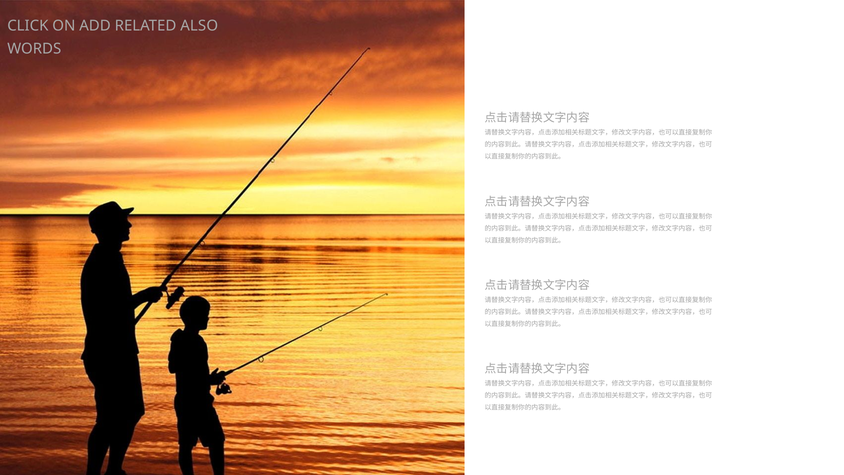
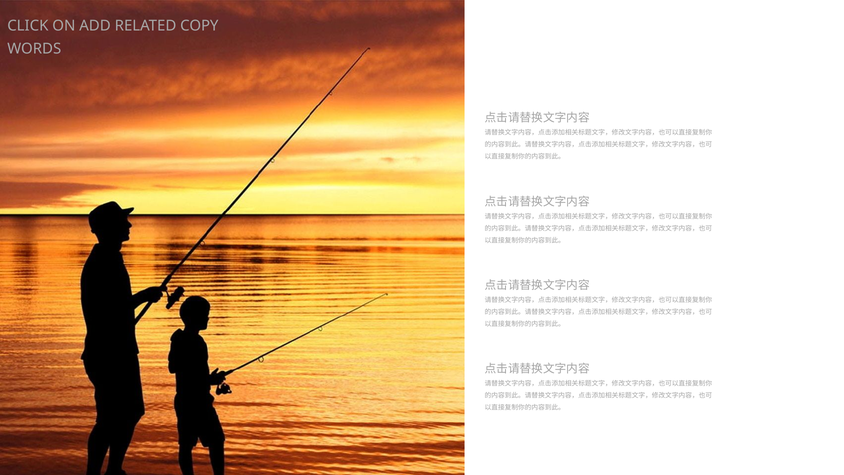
ALSO: ALSO -> COPY (199, 26)
